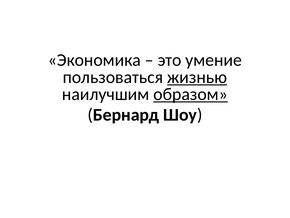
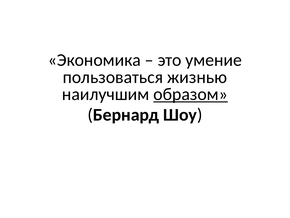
жизнью underline: present -> none (197, 77)
